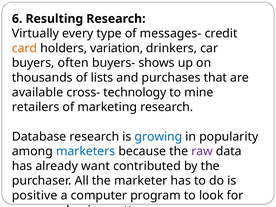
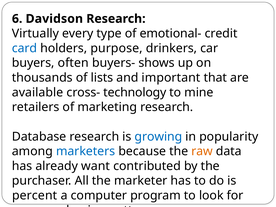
Resulting: Resulting -> Davidson (54, 19)
messages-: messages- -> emotional- (171, 33)
card colour: orange -> blue (25, 48)
variation: variation -> purpose (116, 48)
purchases: purchases -> important (171, 78)
raw colour: purple -> orange (202, 151)
positive: positive -> percent (35, 195)
